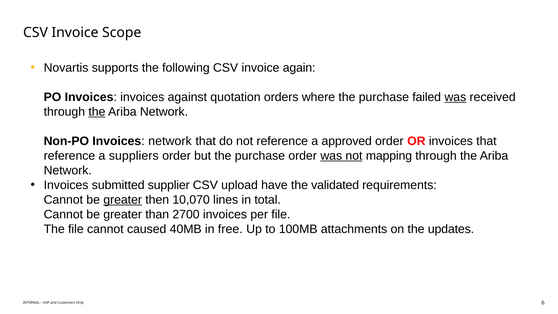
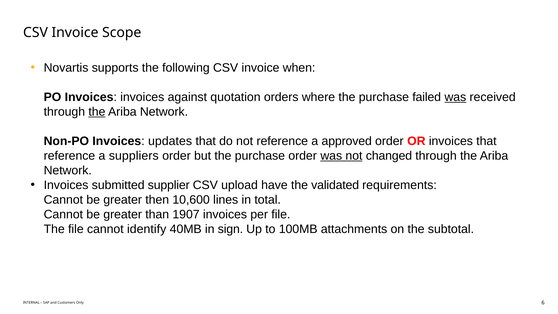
again: again -> when (299, 68)
Invoices network: network -> updates (170, 141)
mapping: mapping -> changed (389, 156)
greater underline: present -> none (123, 200)
10,070: 10,070 -> 10,600 (191, 200)
2700: 2700 -> 1907 (186, 214)
caused: caused -> identify (147, 229)
free: free -> sign (230, 229)
updates: updates -> subtotal (451, 229)
